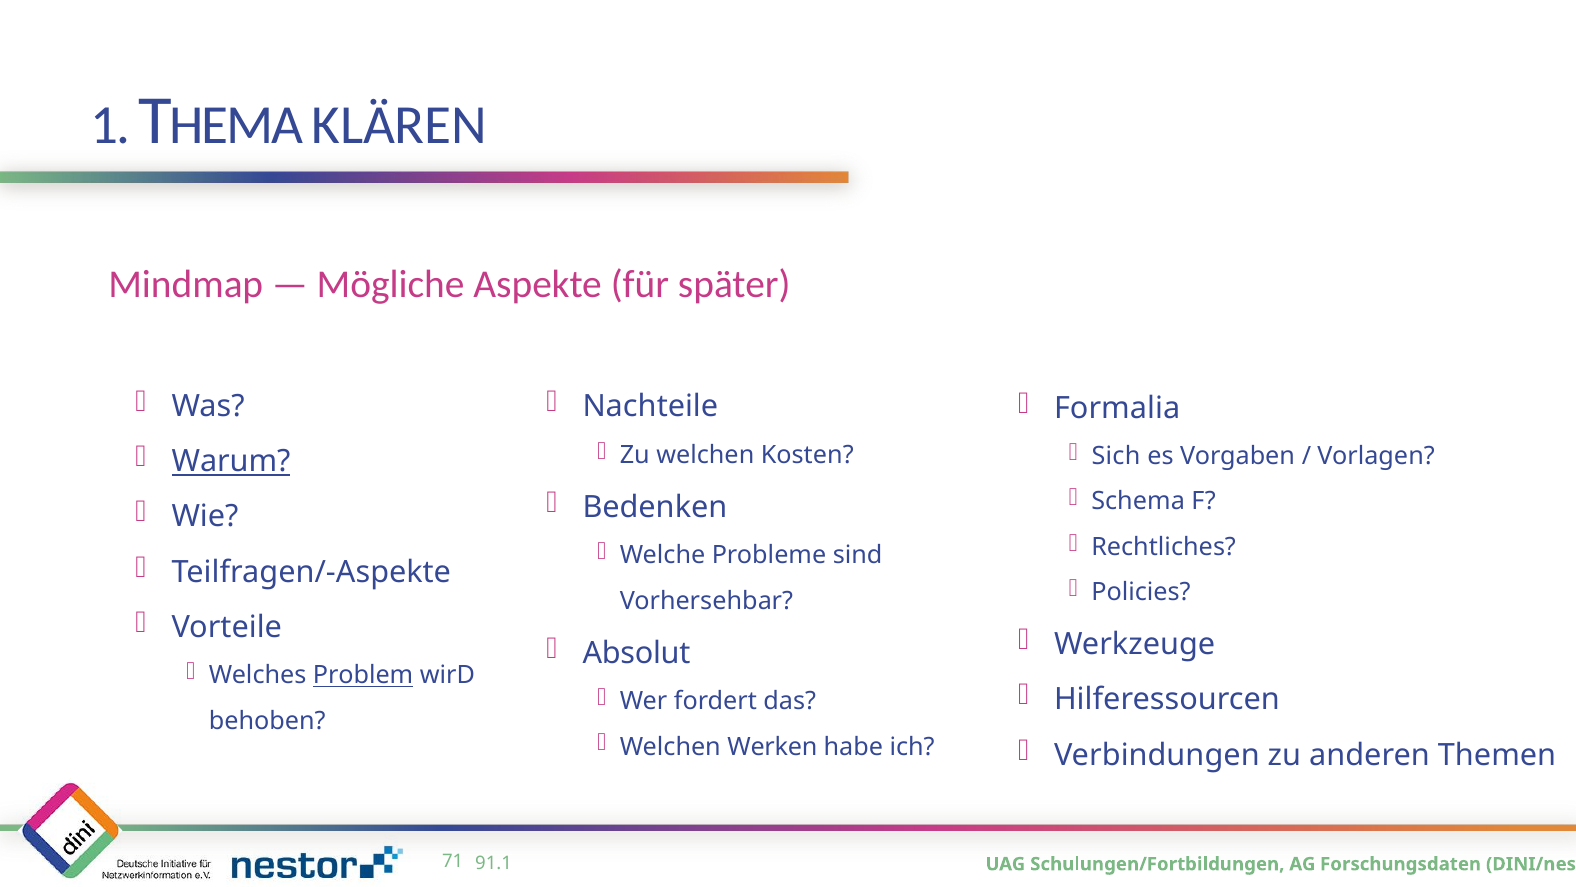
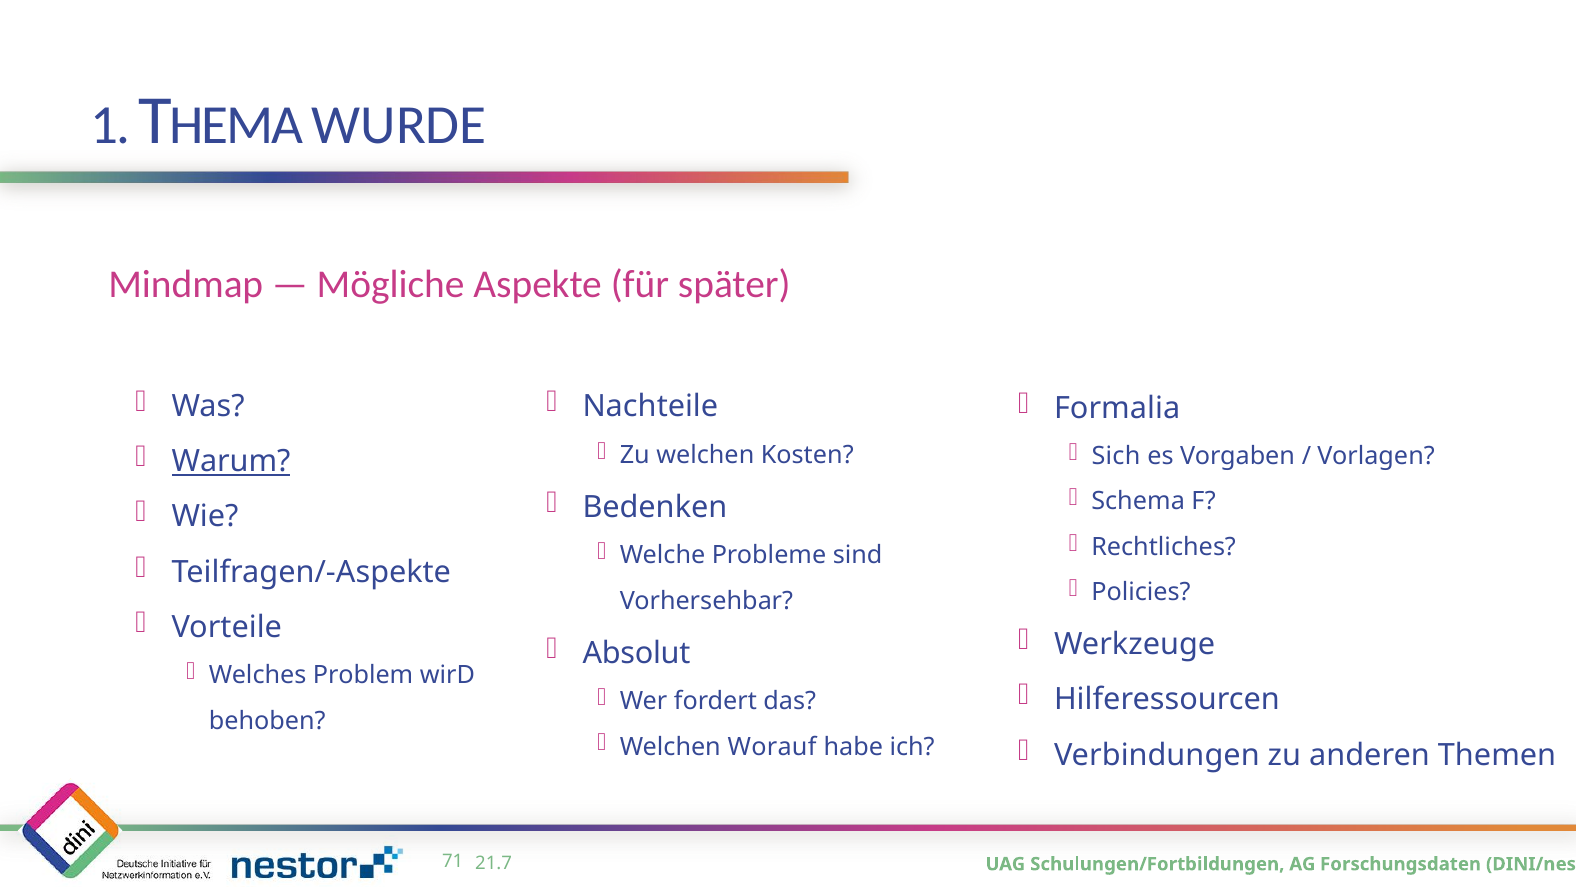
KLÄREN: KLÄREN -> WURDE (399, 125)
Problem underline: present -> none (363, 675)
Werken: Werken -> Worauf (772, 746)
91.1: 91.1 -> 21.7 (494, 863)
